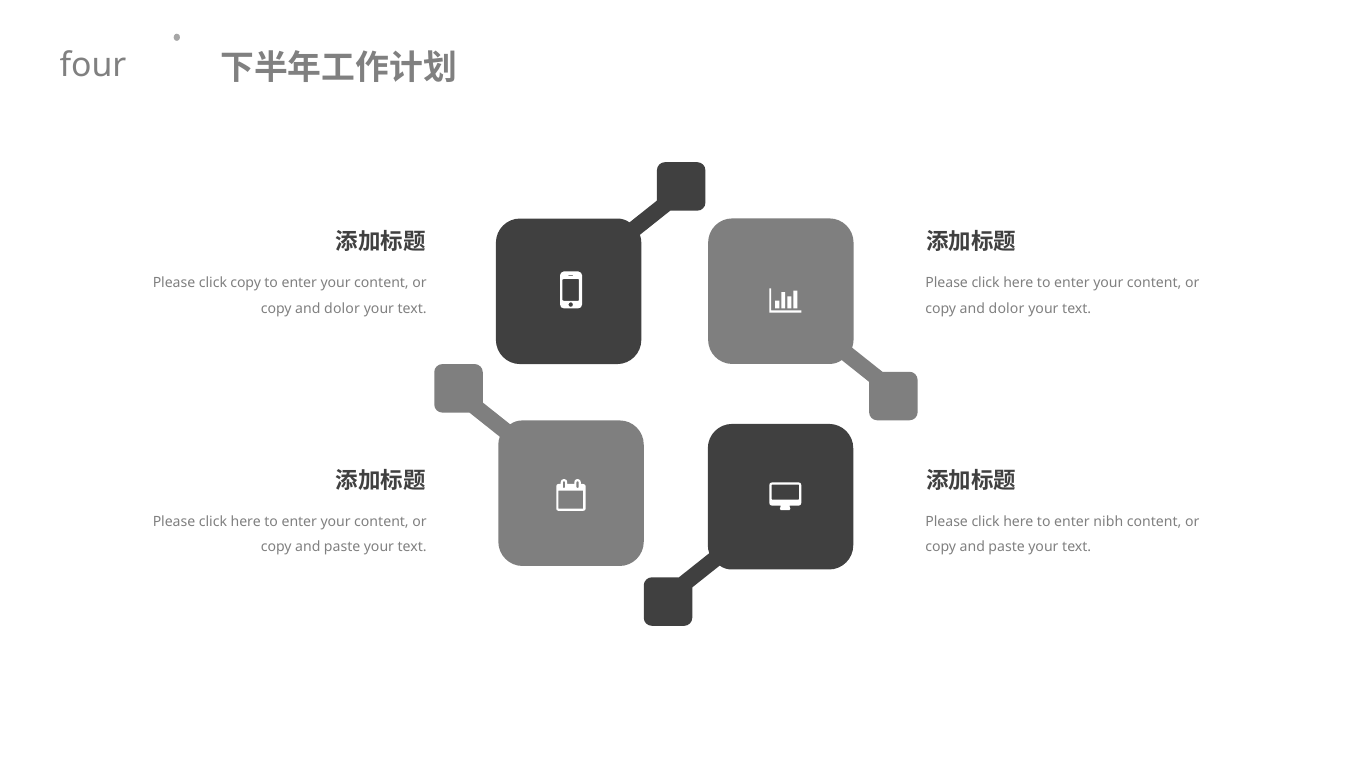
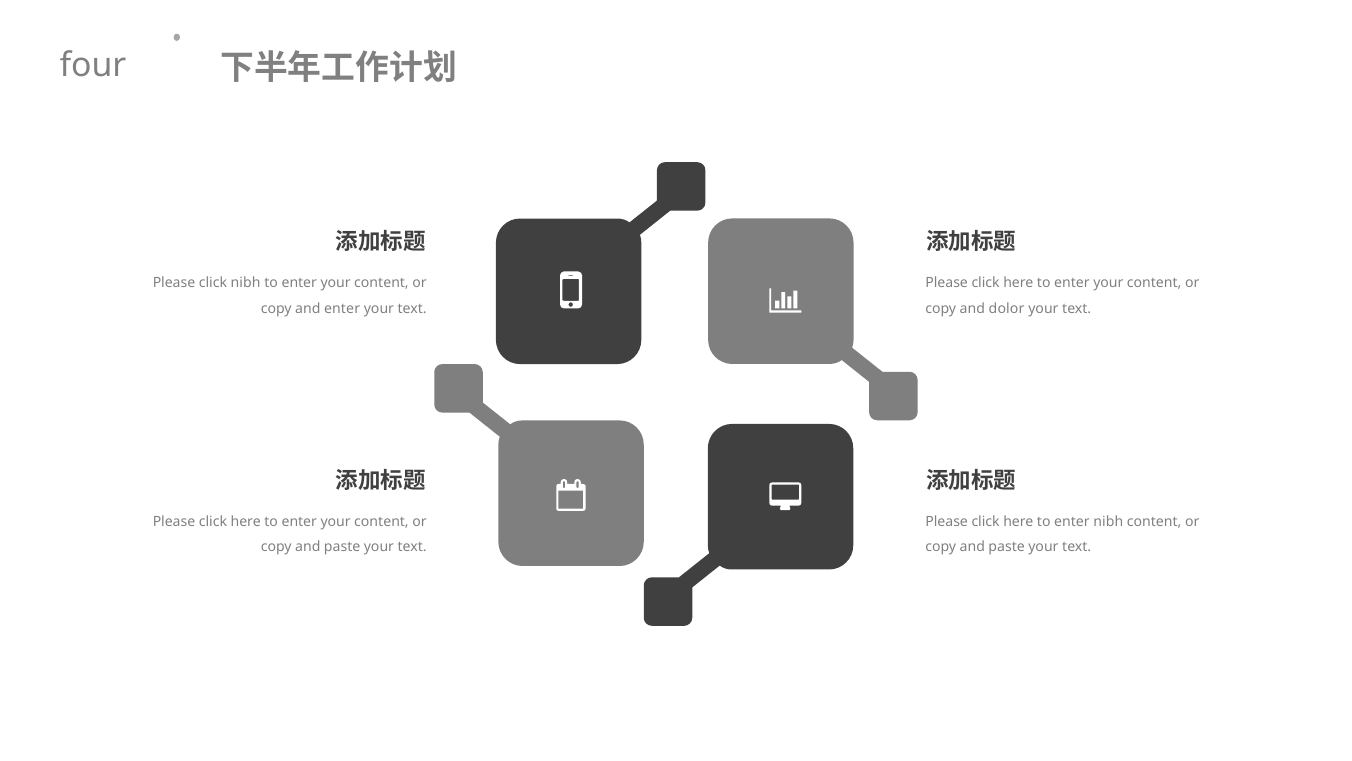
click copy: copy -> nibh (246, 283)
dolor: dolor -> enter (342, 308)
